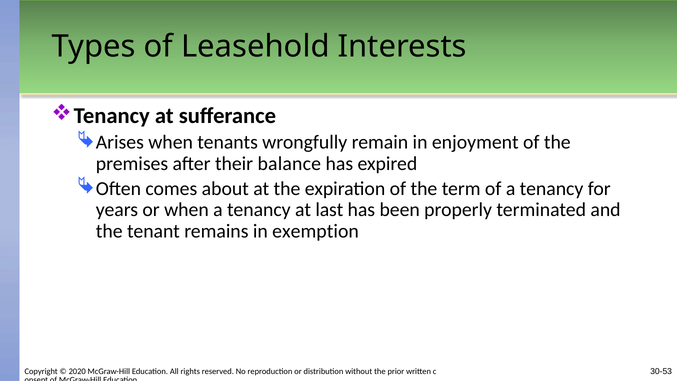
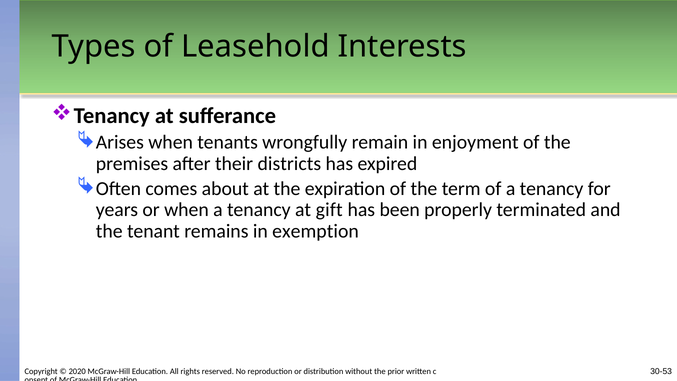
balance: balance -> districts (289, 164)
last: last -> gift (329, 210)
